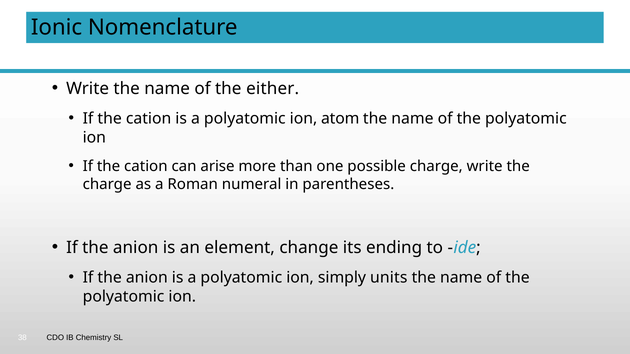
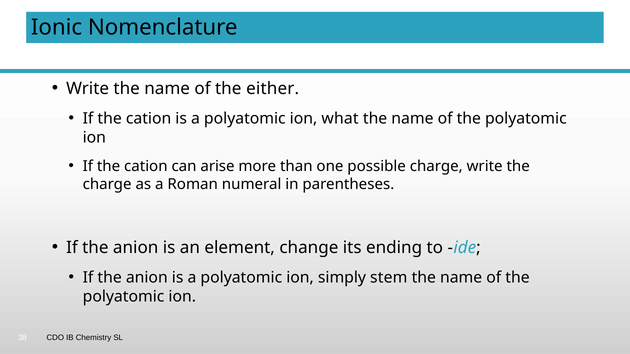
atom: atom -> what (340, 119)
units: units -> stem (389, 278)
